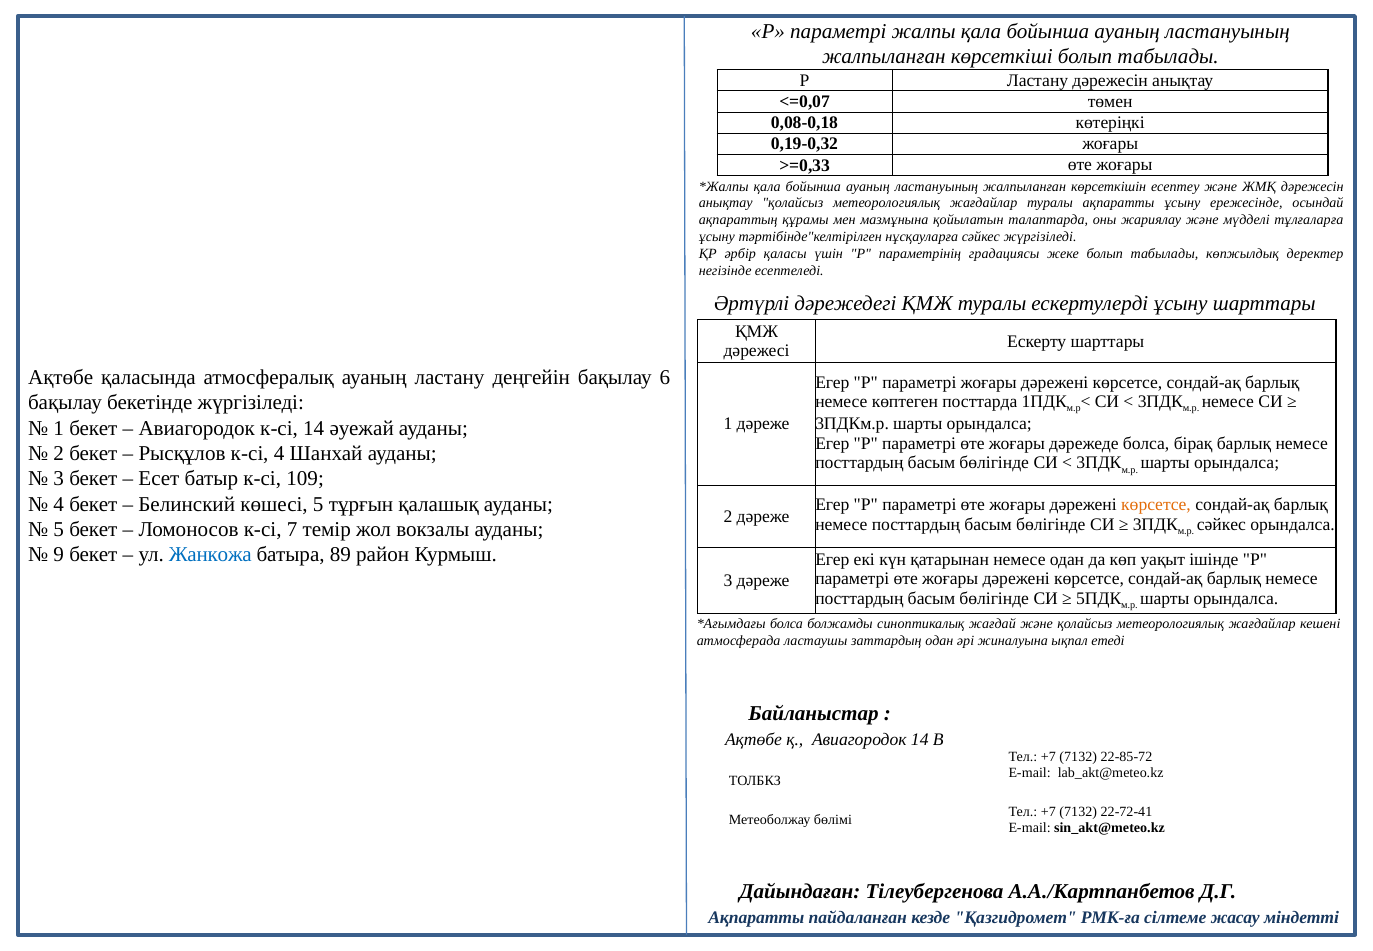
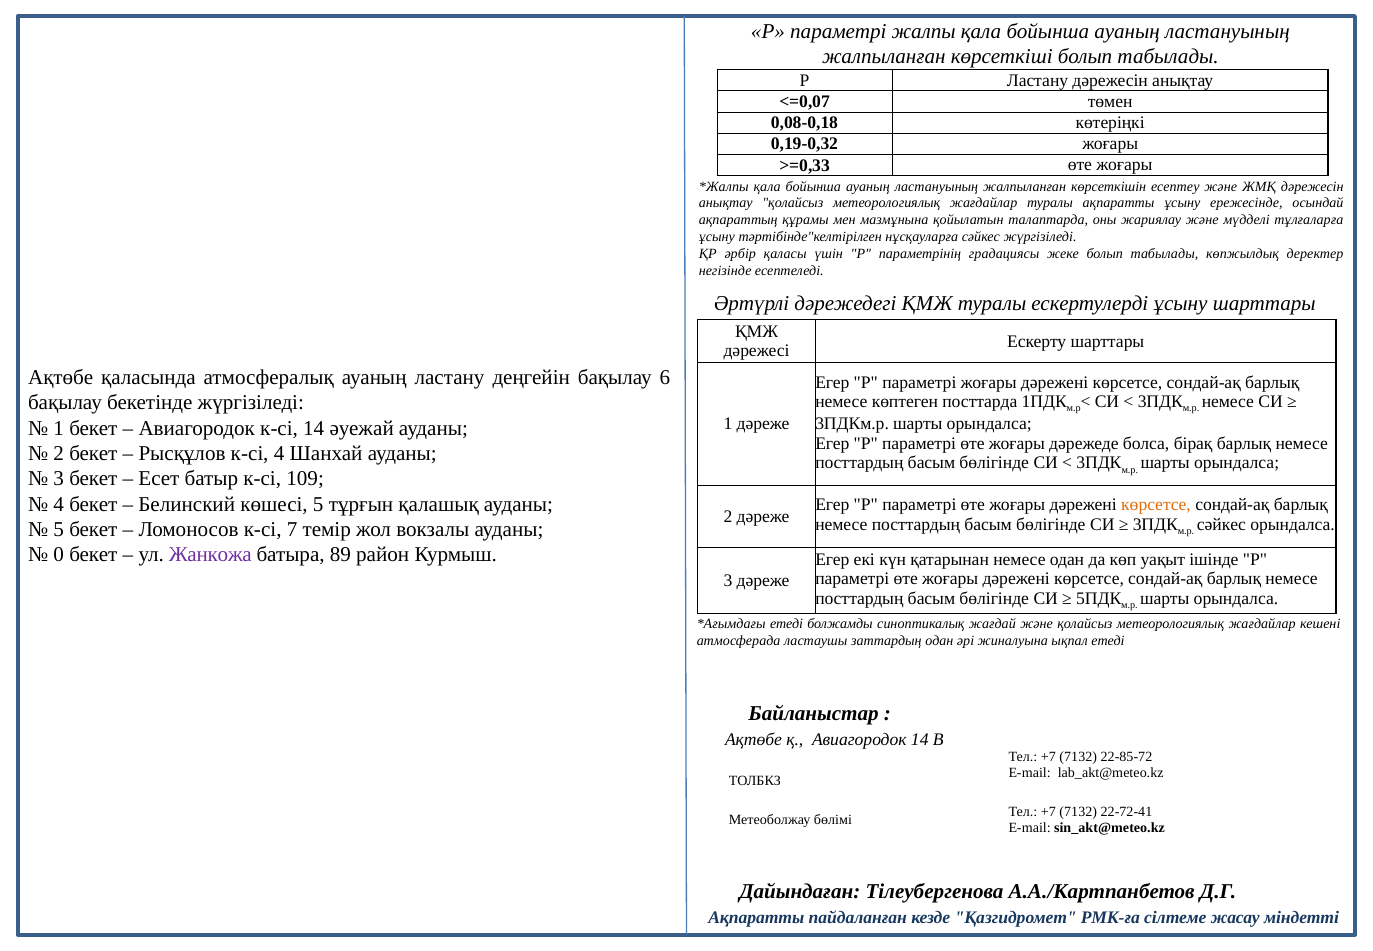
9: 9 -> 0 (59, 555)
Жанкожа colour: blue -> purple (210, 555)
болса: болса -> етеді (787, 623)
